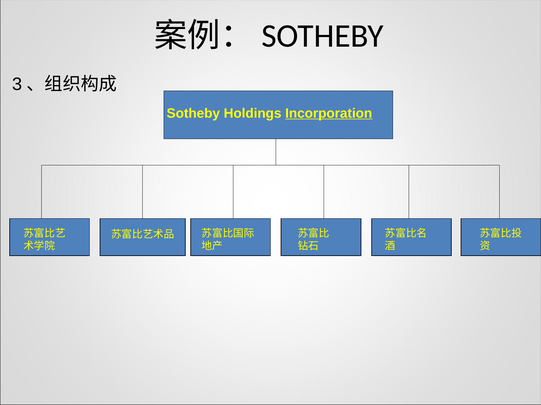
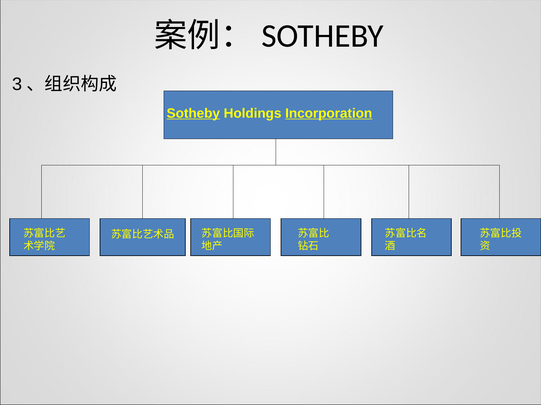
Sotheby underline: none -> present (193, 113)
